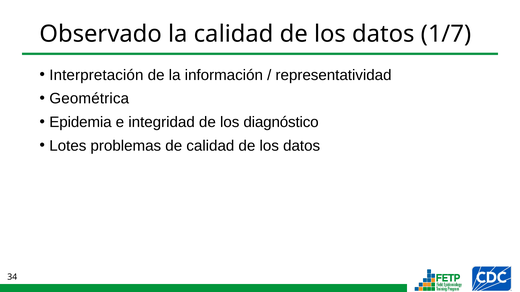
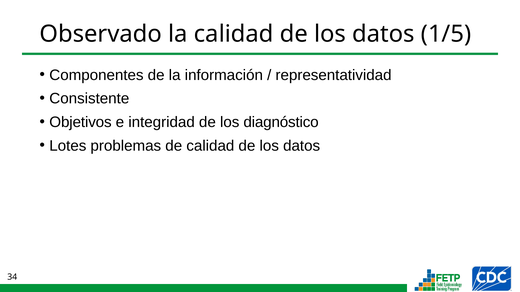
1/7: 1/7 -> 1/5 (446, 34)
Interpretación: Interpretación -> Componentes (96, 75)
Geométrica: Geométrica -> Consistente (89, 99)
Epidemia: Epidemia -> Objetivos (80, 122)
